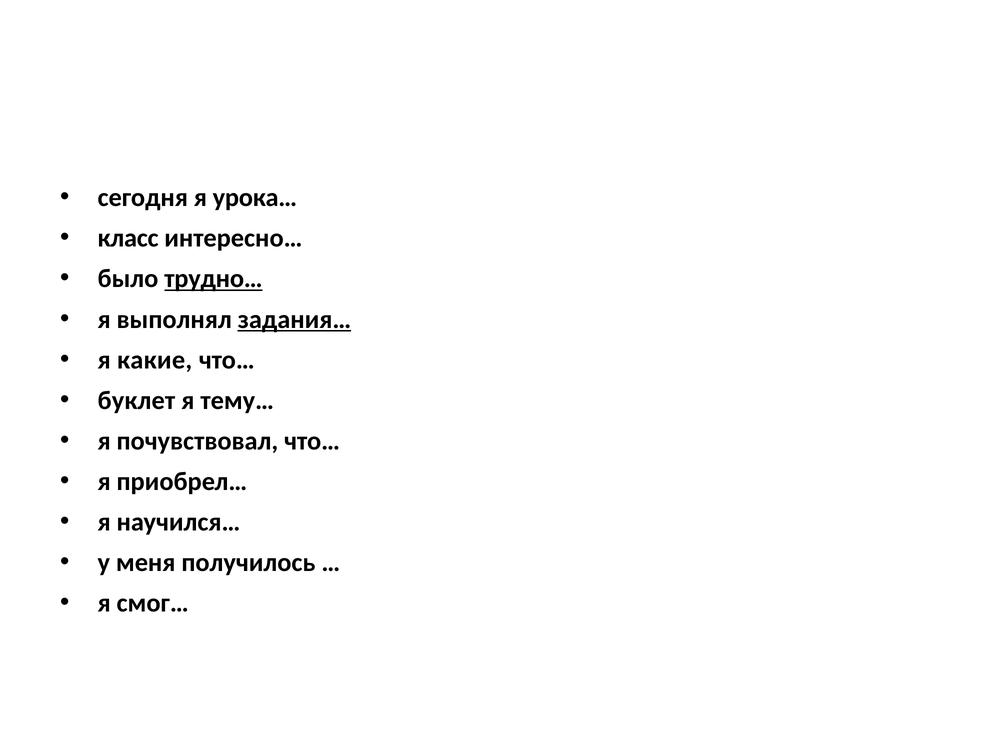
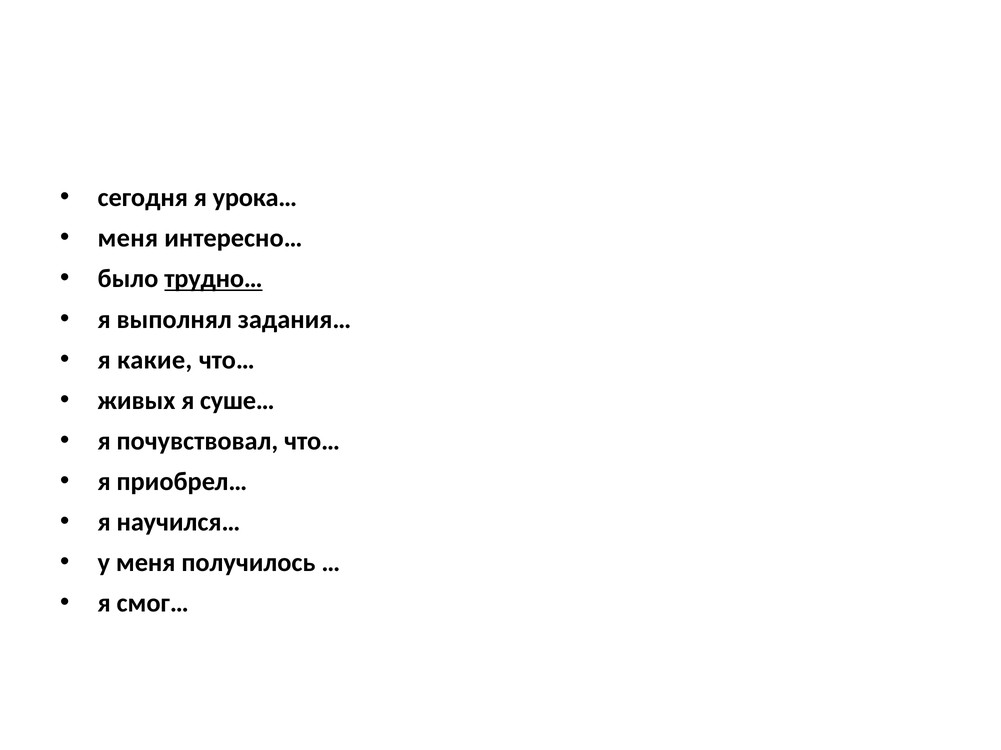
класс: класс -> меня (128, 238)
задания… underline: present -> none (294, 320)
буклет: буклет -> живых (137, 401)
тему…: тему… -> суше… (237, 401)
